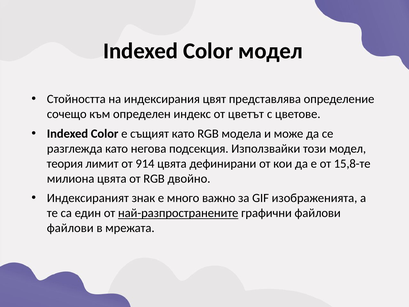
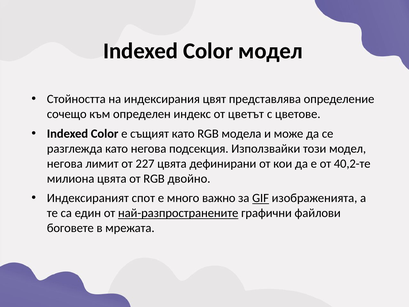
теория: теория -> негова (65, 163)
914: 914 -> 227 (145, 163)
15,8-те: 15,8-те -> 40,2-те (352, 163)
знак: знак -> спот (143, 198)
GIF underline: none -> present (261, 198)
файлови: файлови -> боговете (70, 228)
